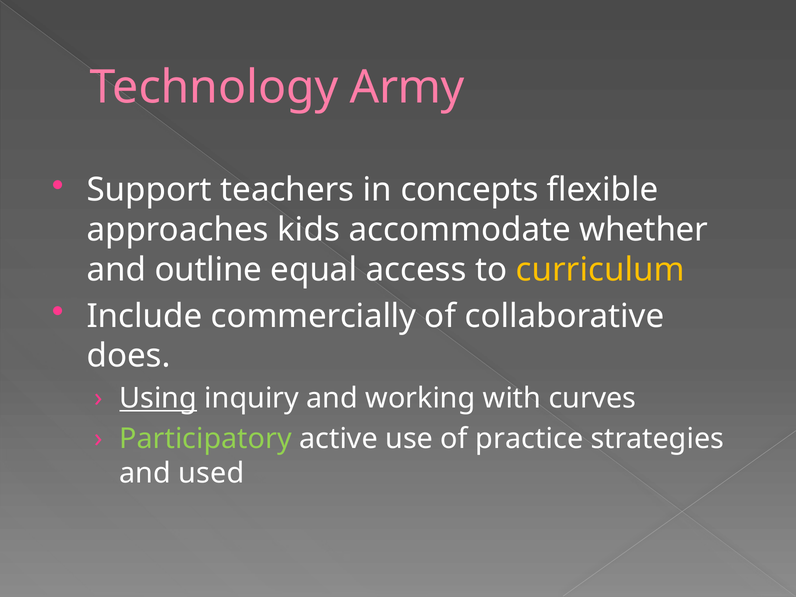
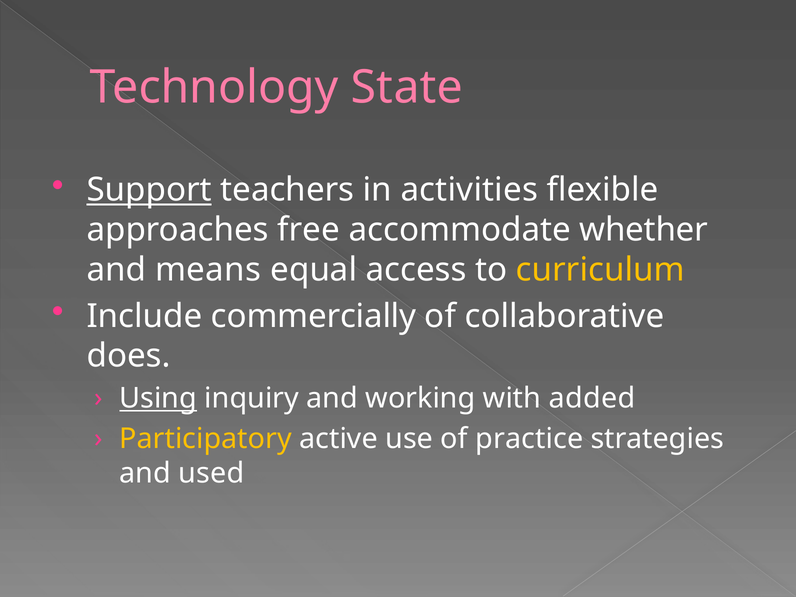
Army: Army -> State (407, 87)
Support underline: none -> present (149, 190)
concepts: concepts -> activities (469, 190)
kids: kids -> free (309, 230)
outline: outline -> means (208, 270)
curves: curves -> added (592, 398)
Participatory colour: light green -> yellow (206, 439)
